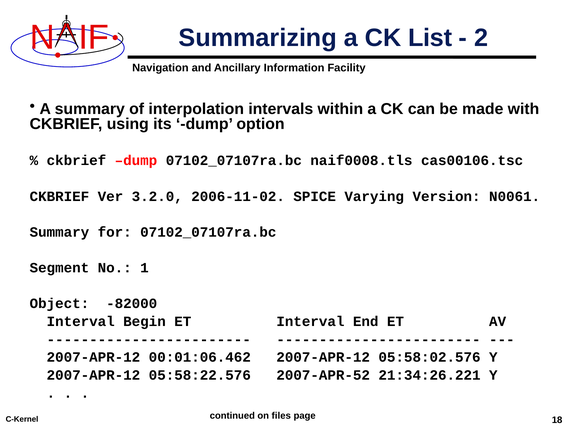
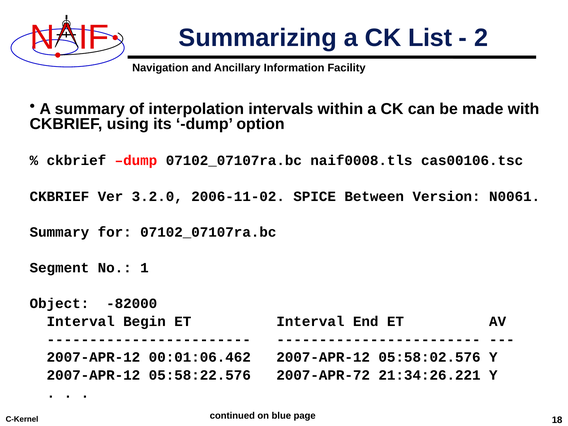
Varying: Varying -> Between (374, 196)
2007-APR-52: 2007-APR-52 -> 2007-APR-72 (323, 375)
files: files -> blue (281, 416)
